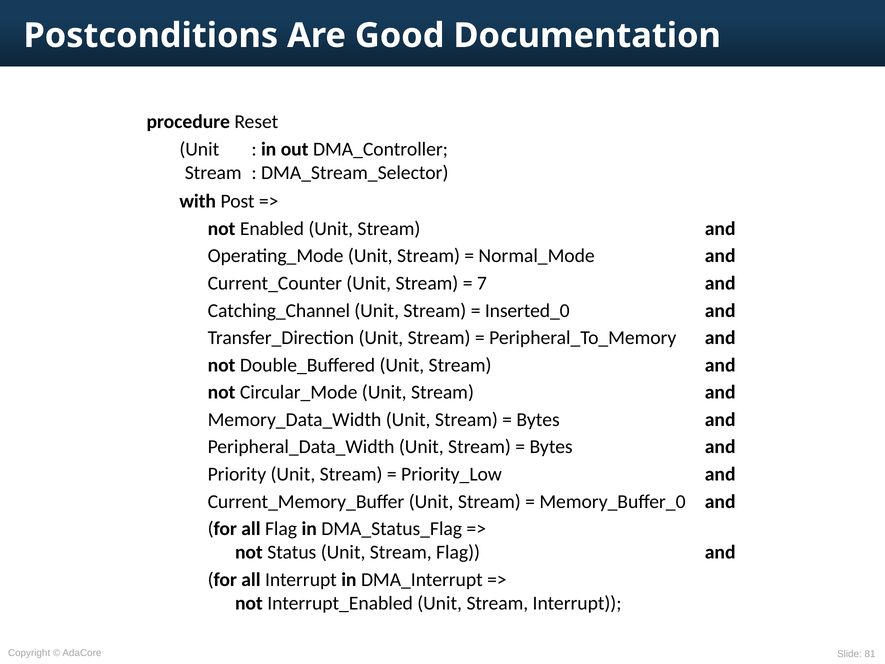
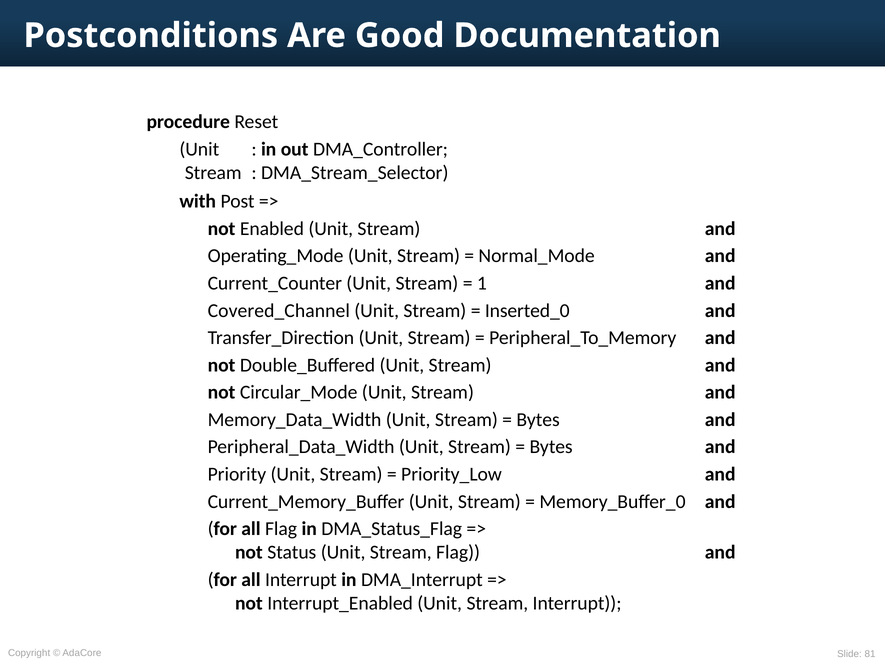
7: 7 -> 1 (482, 283)
Catching_Channel: Catching_Channel -> Covered_Channel (279, 310)
